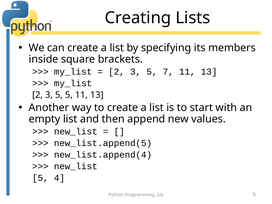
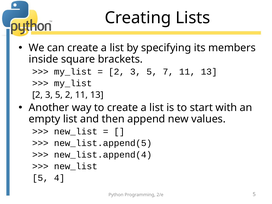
5 5: 5 -> 2 (69, 95)
